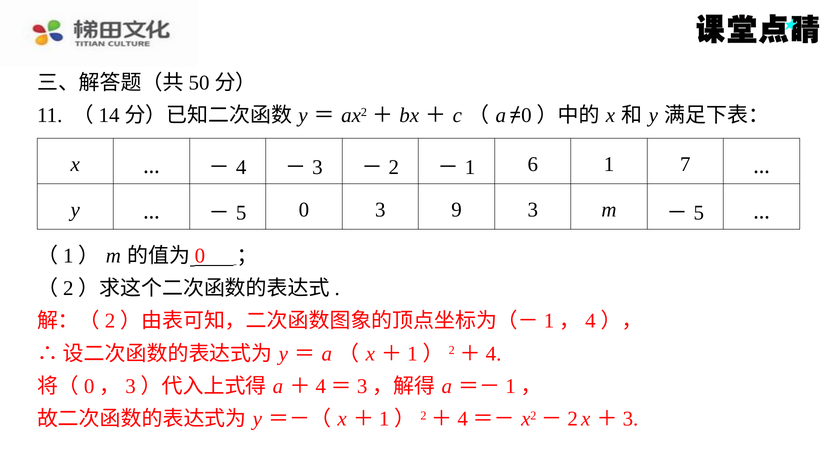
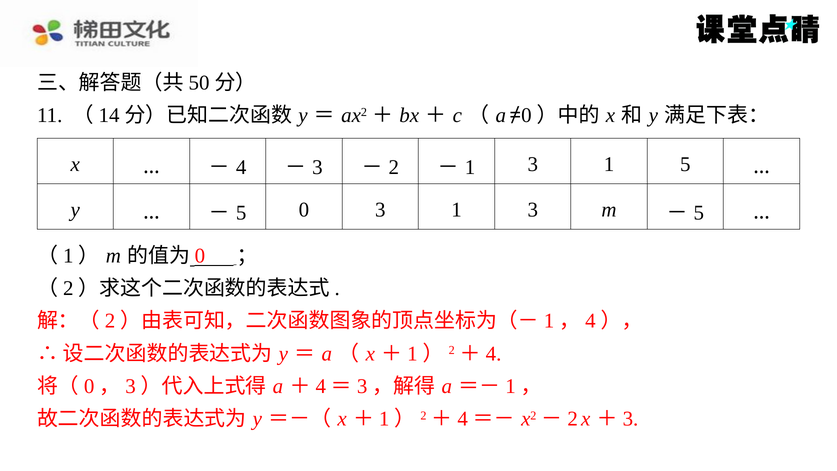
6: 6 -> 3 (533, 164)
1 7: 7 -> 5 (685, 164)
0 3 9: 9 -> 1 (457, 210)
